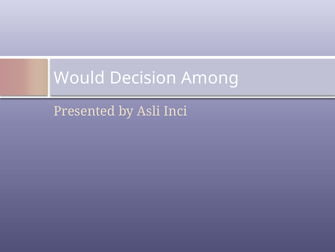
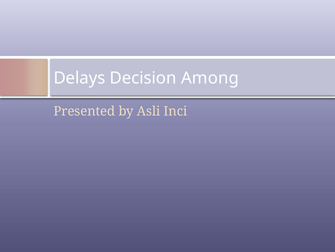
Would: Would -> Delays (79, 78)
